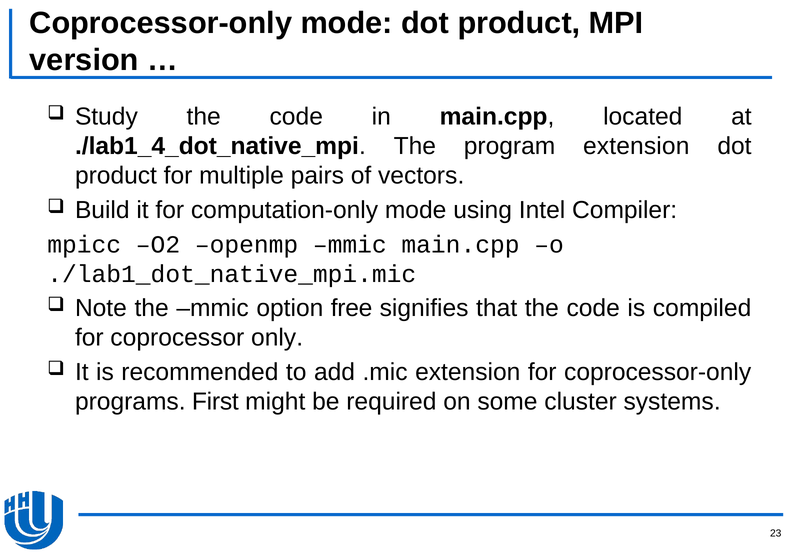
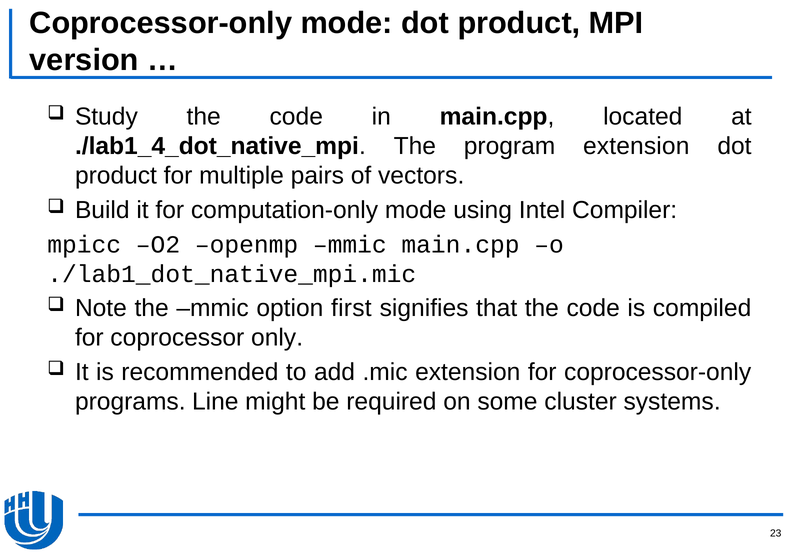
free: free -> first (351, 308)
First: First -> Line (215, 402)
